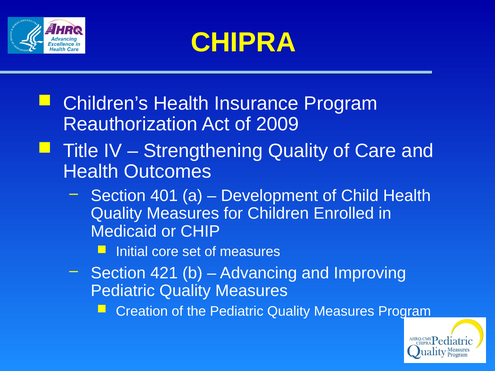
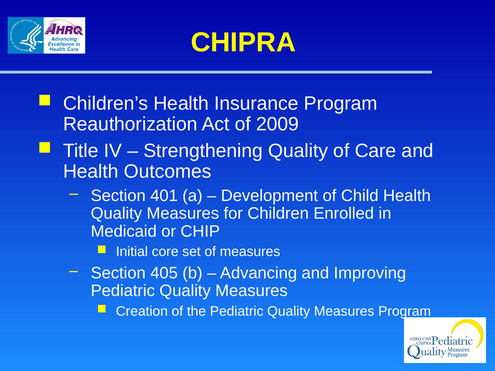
421: 421 -> 405 (164, 273)
